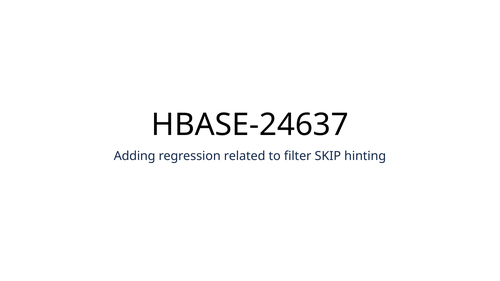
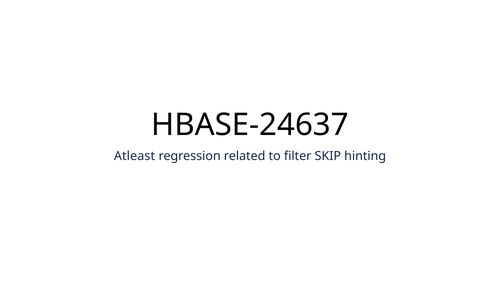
Adding: Adding -> Atleast (135, 156)
